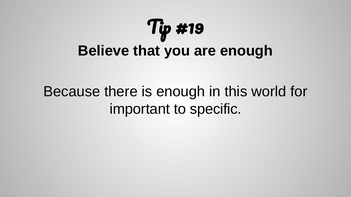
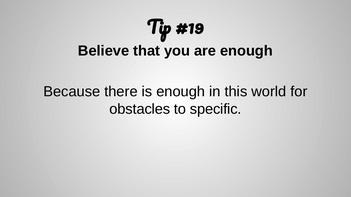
important: important -> obstacles (140, 109)
